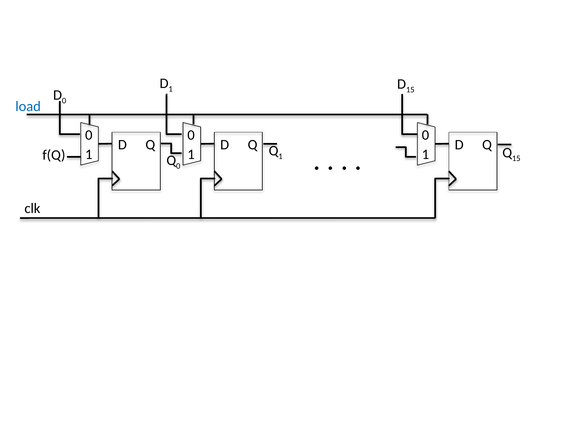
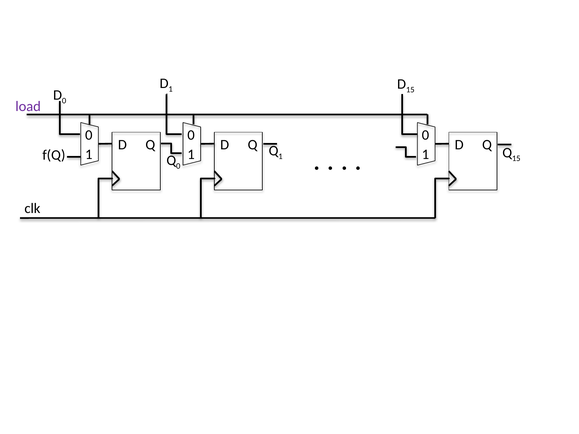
load colour: blue -> purple (28, 106)
